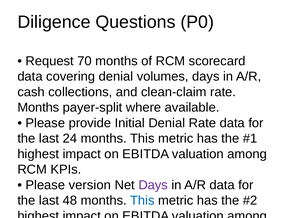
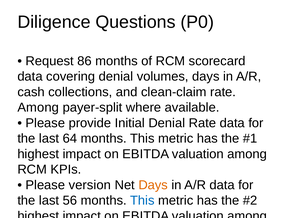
70: 70 -> 86 (84, 61)
Months: Months -> Among (38, 108)
24: 24 -> 64 (70, 139)
Days colour: purple -> orange (153, 185)
48: 48 -> 56 (70, 201)
